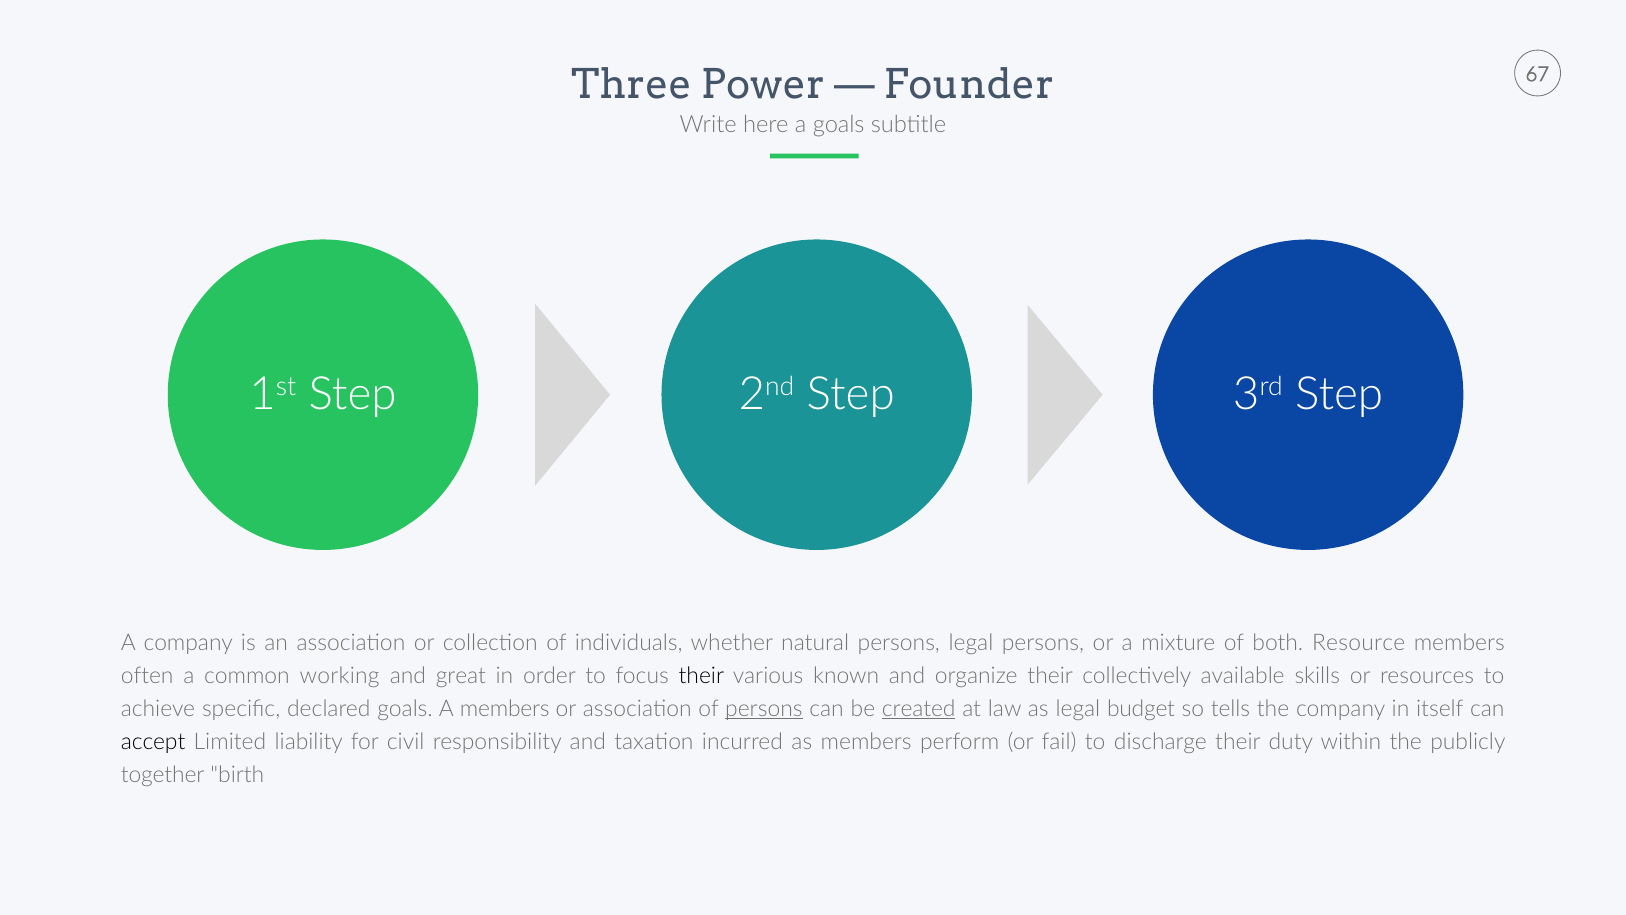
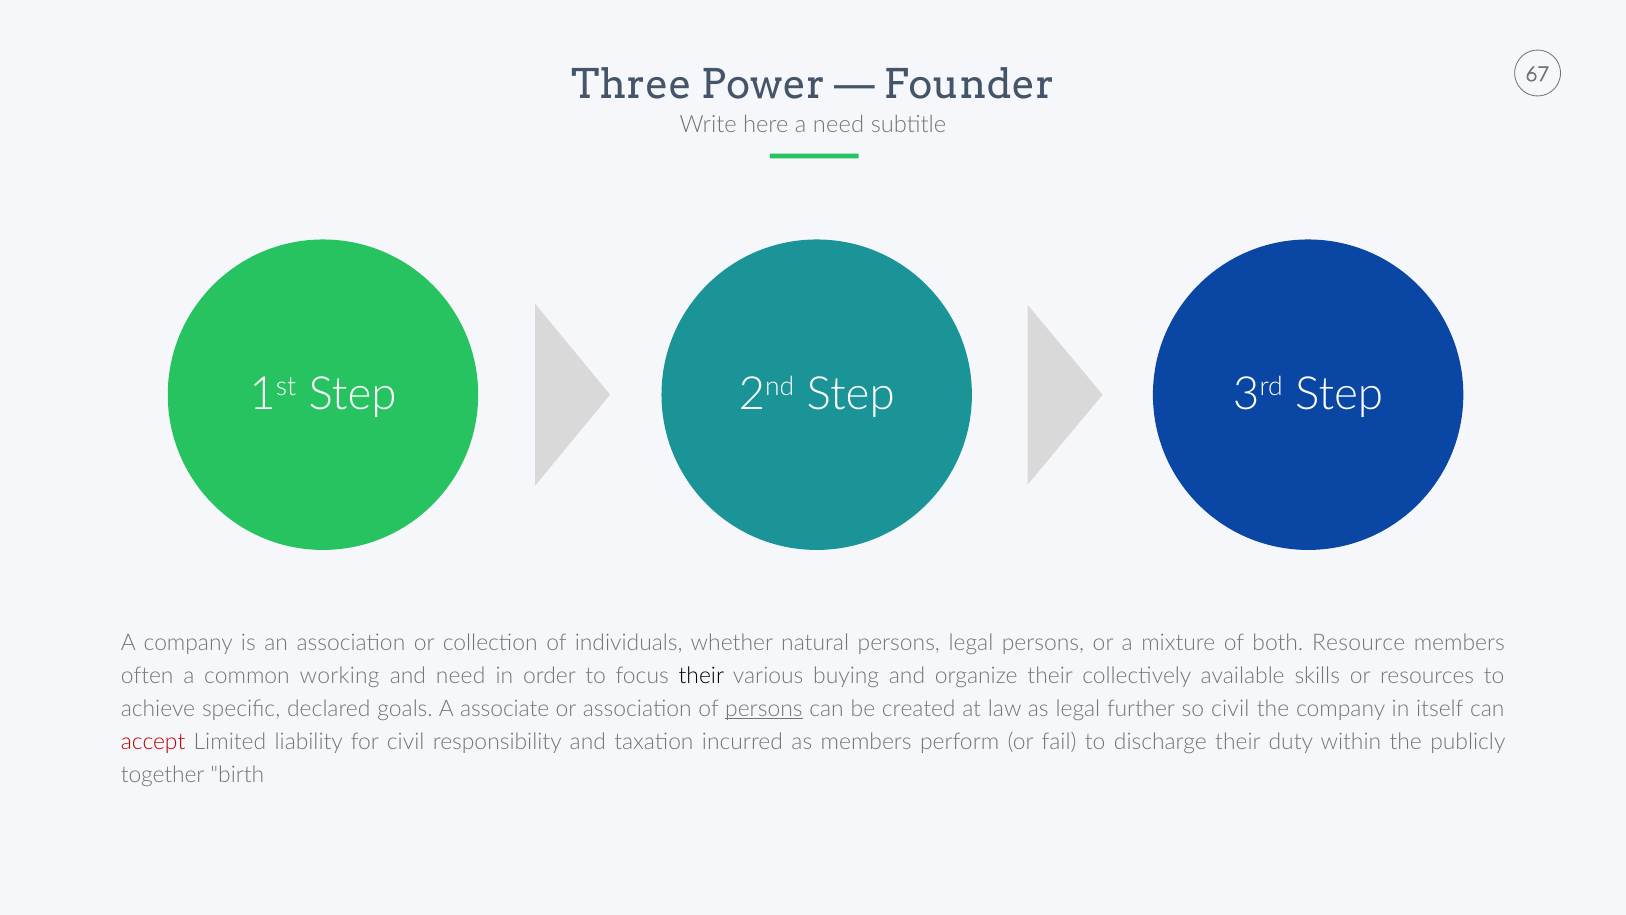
a goals: goals -> need (839, 124)
and great: great -> need (461, 676)
known: known -> buying (846, 676)
A members: members -> associate (505, 709)
created underline: present -> none (919, 709)
budget: budget -> further (1141, 709)
so tells: tells -> civil (1230, 709)
accept colour: black -> red (153, 742)
